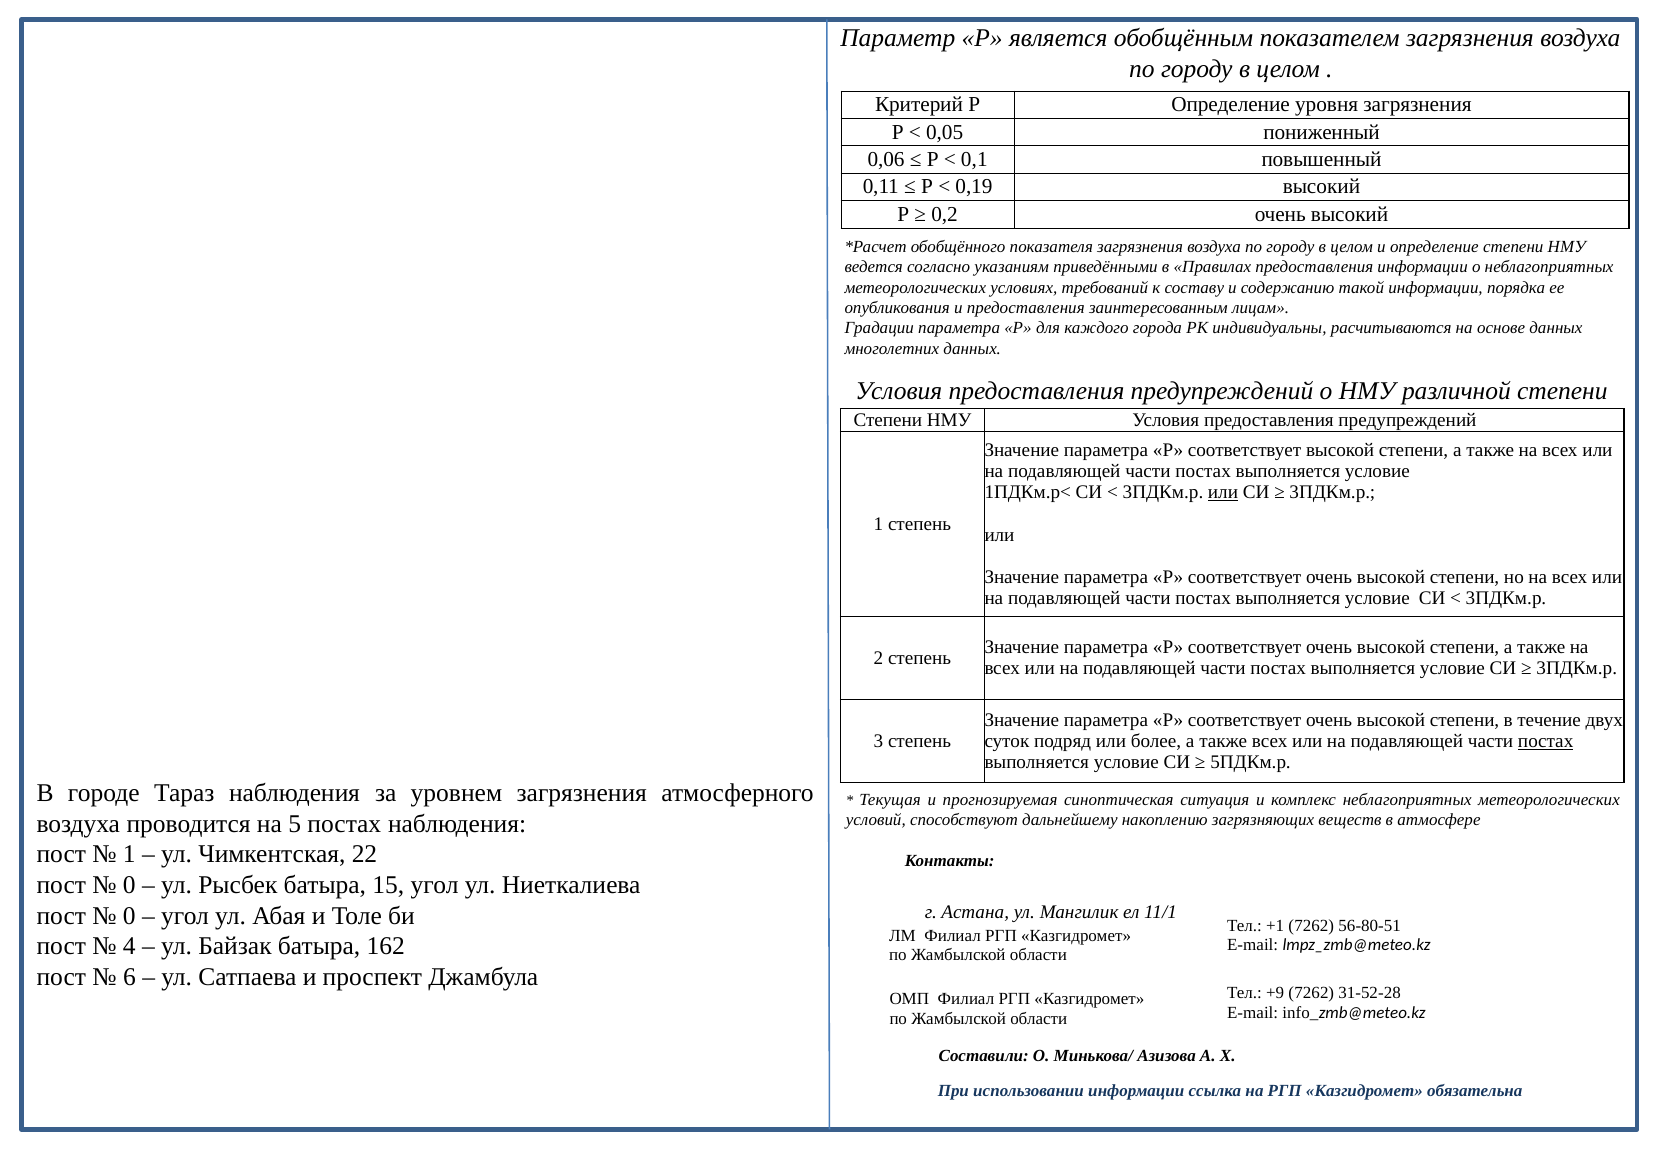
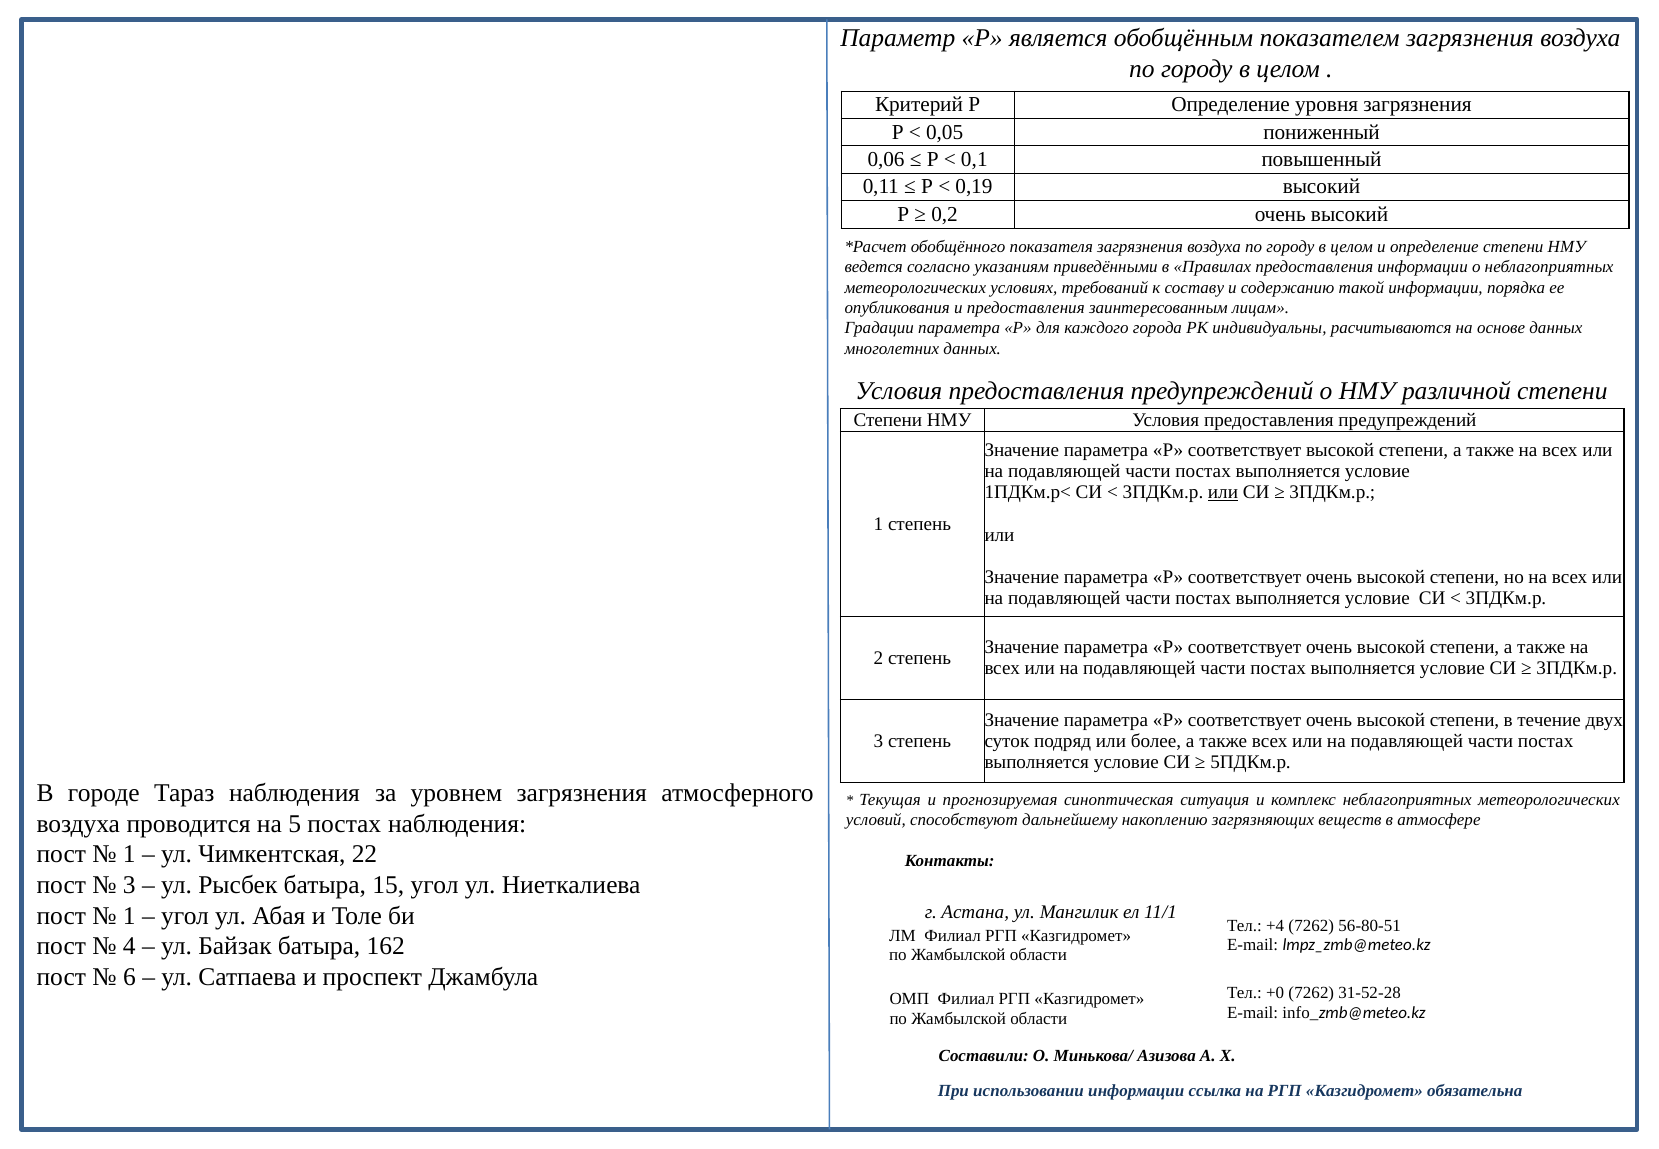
постах underline: present -> none (1546, 741)
0: 0 -> 3 (129, 885)
0: 0 -> 1 (129, 915)
+1: +1 -> +4 (1275, 925)
+9: +9 -> +0 (1275, 992)
